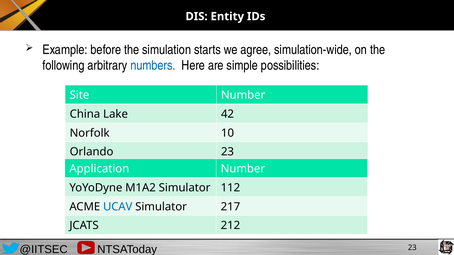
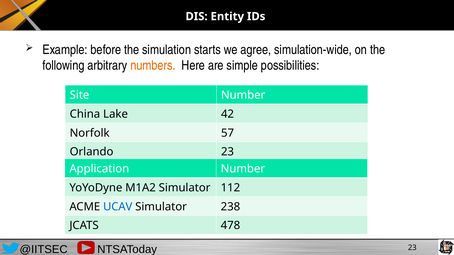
numbers colour: blue -> orange (153, 66)
10: 10 -> 57 (228, 133)
217: 217 -> 238 (230, 207)
212: 212 -> 478 (230, 226)
